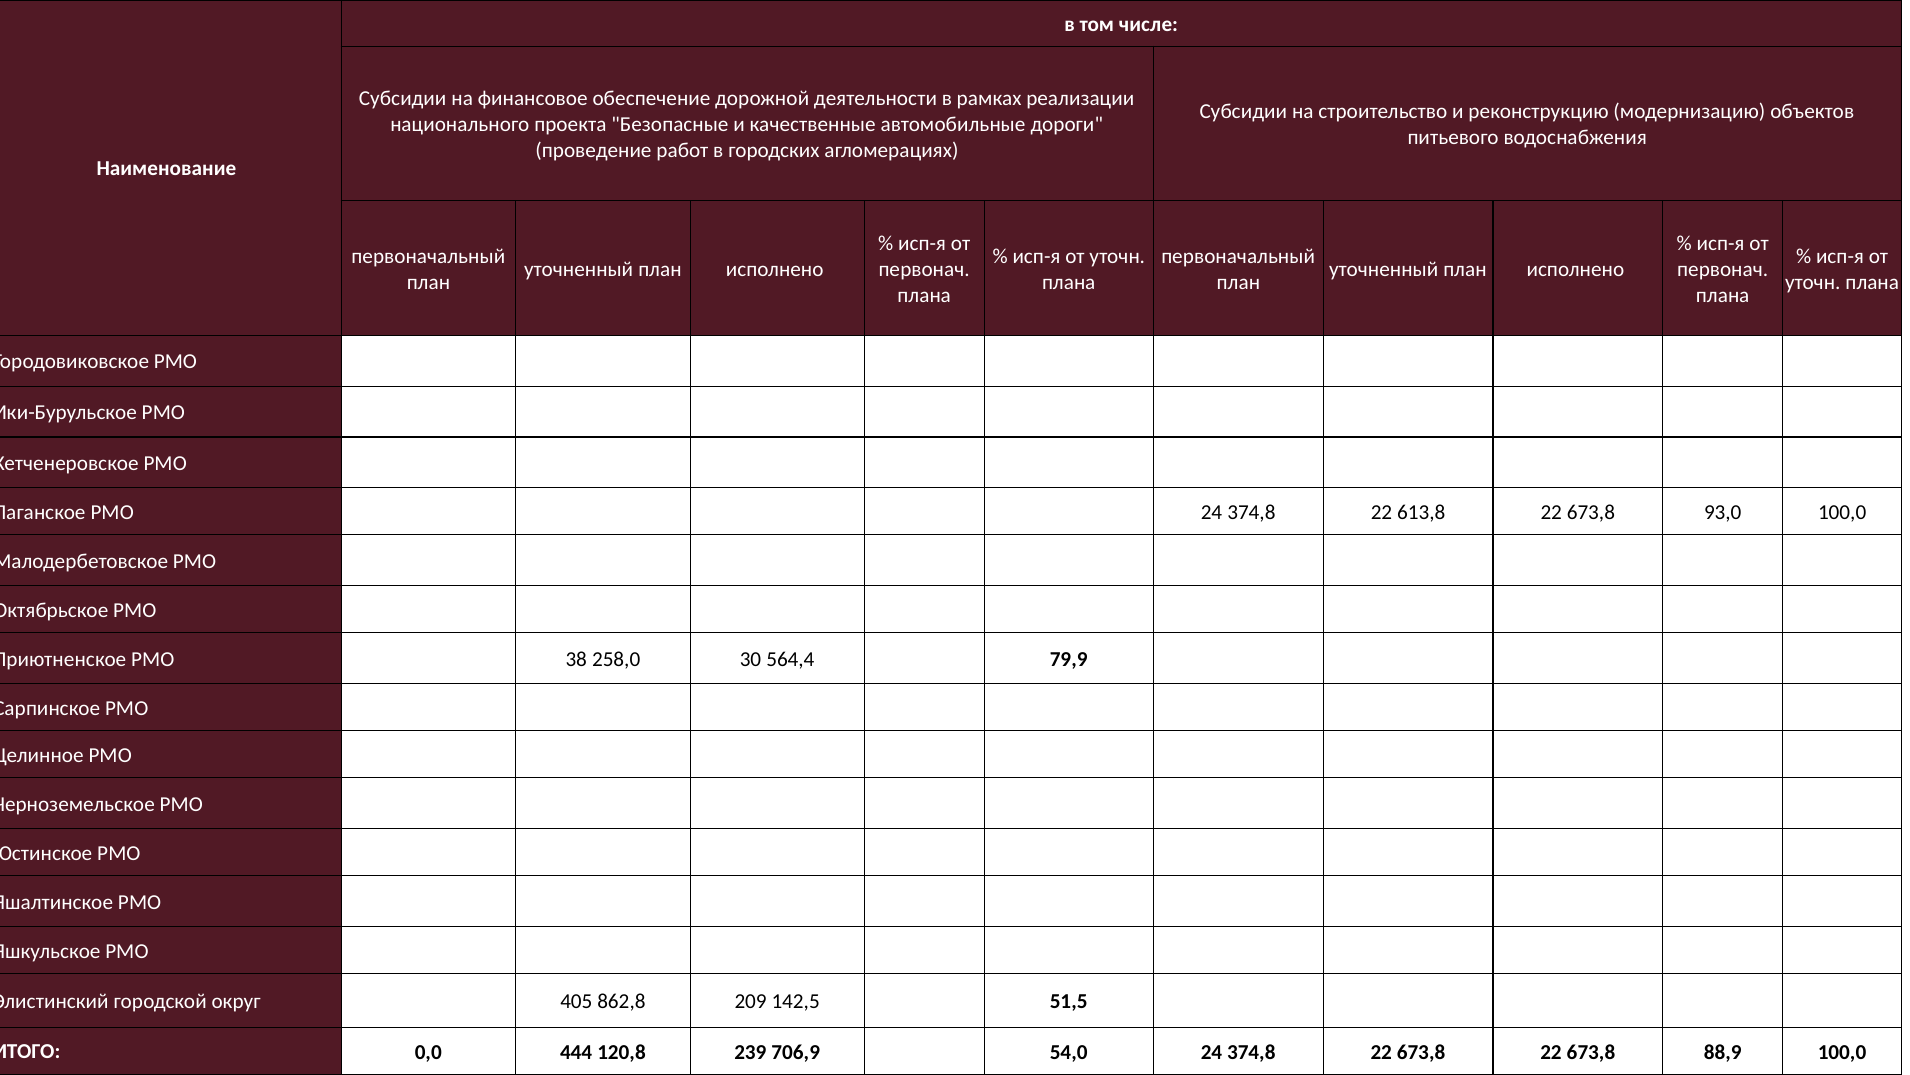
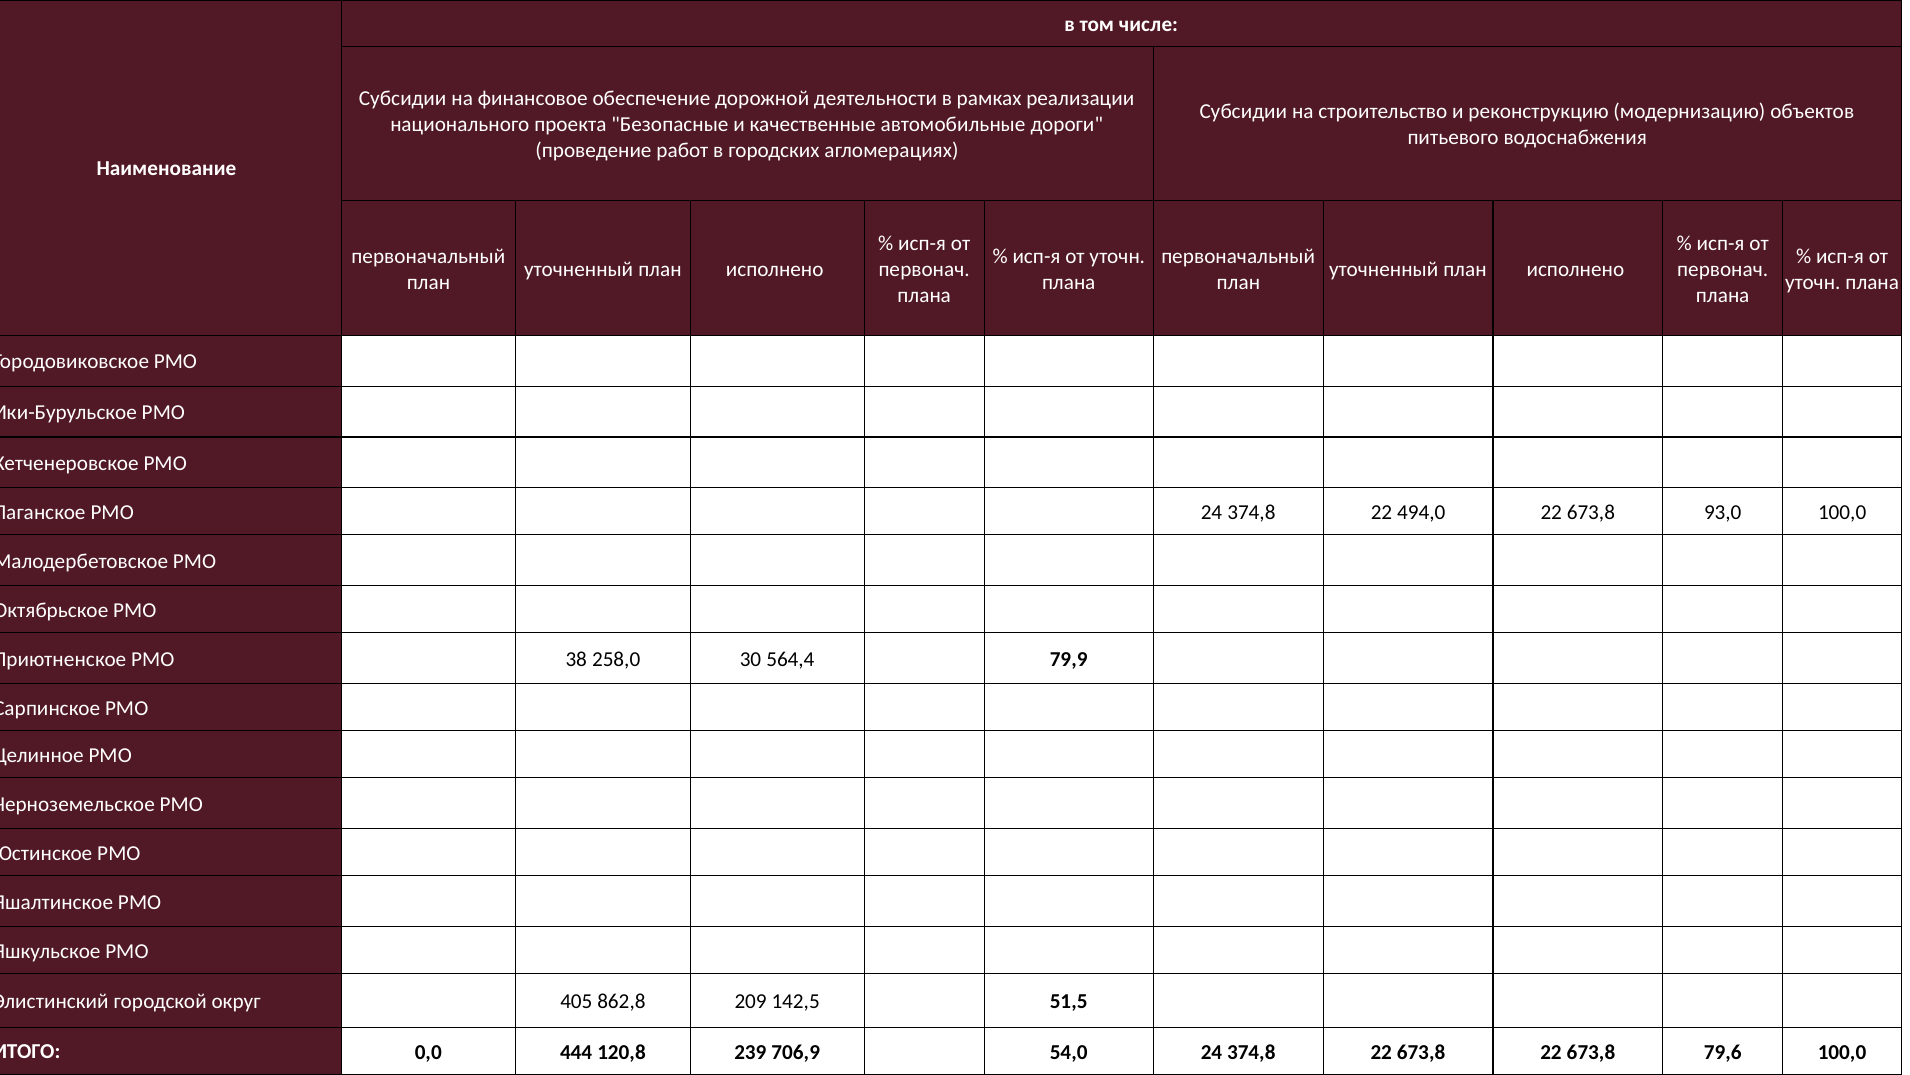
613,8: 613,8 -> 494,0 (1421, 512)
88,9: 88,9 -> 79,6 (1723, 1052)
